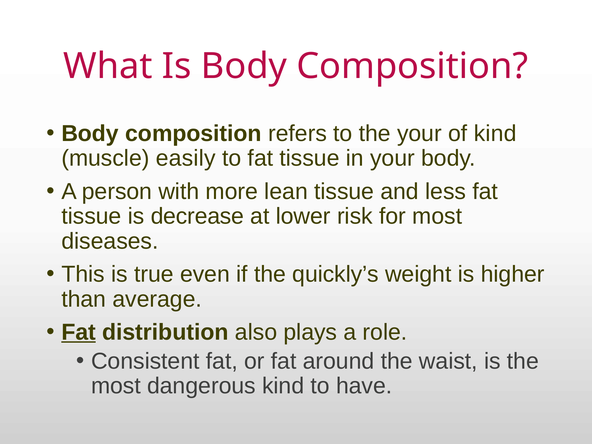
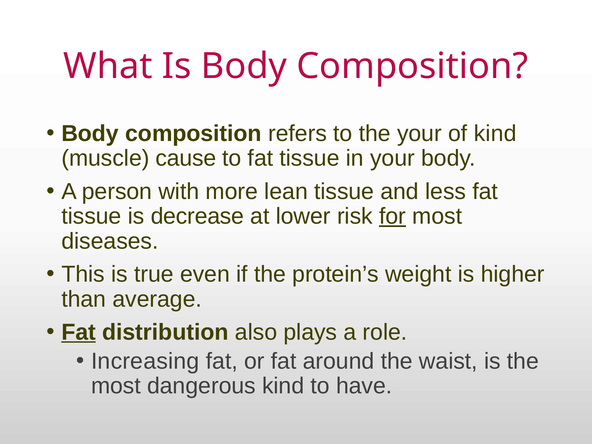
easily: easily -> cause (186, 158)
for underline: none -> present (393, 216)
quickly’s: quickly’s -> protein’s (336, 274)
Consistent: Consistent -> Increasing (145, 361)
